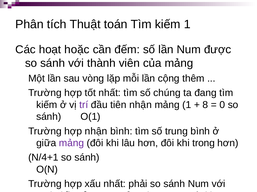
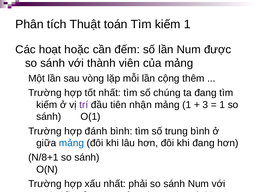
8: 8 -> 3 (205, 105)
0: 0 -> 1 (222, 105)
hợp nhận: nhận -> đánh (96, 132)
mảng colour: purple -> blue (71, 144)
khi trong: trong -> đang (204, 144)
N/4+1: N/4+1 -> N/8+1 (43, 158)
